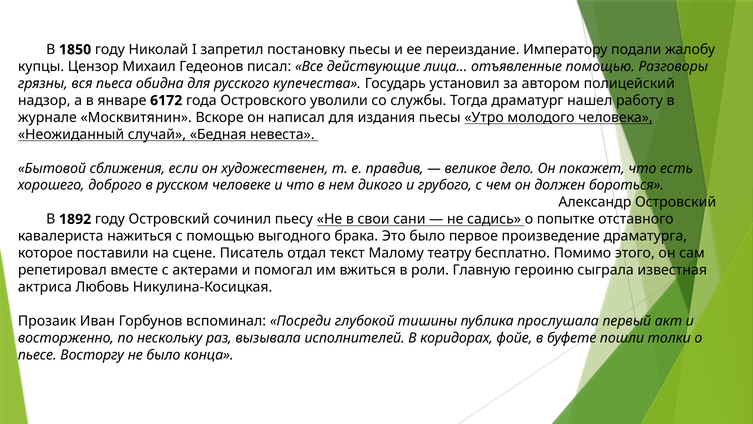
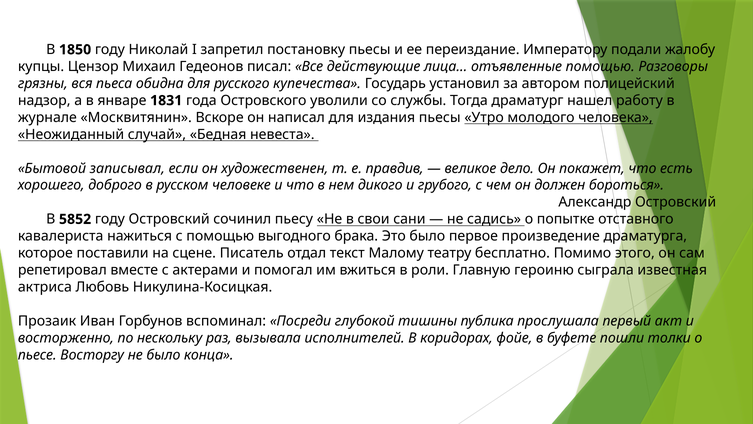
6172: 6172 -> 1831 (166, 100)
сближения: сближения -> записывал (127, 168)
1892: 1892 -> 5852 (75, 219)
